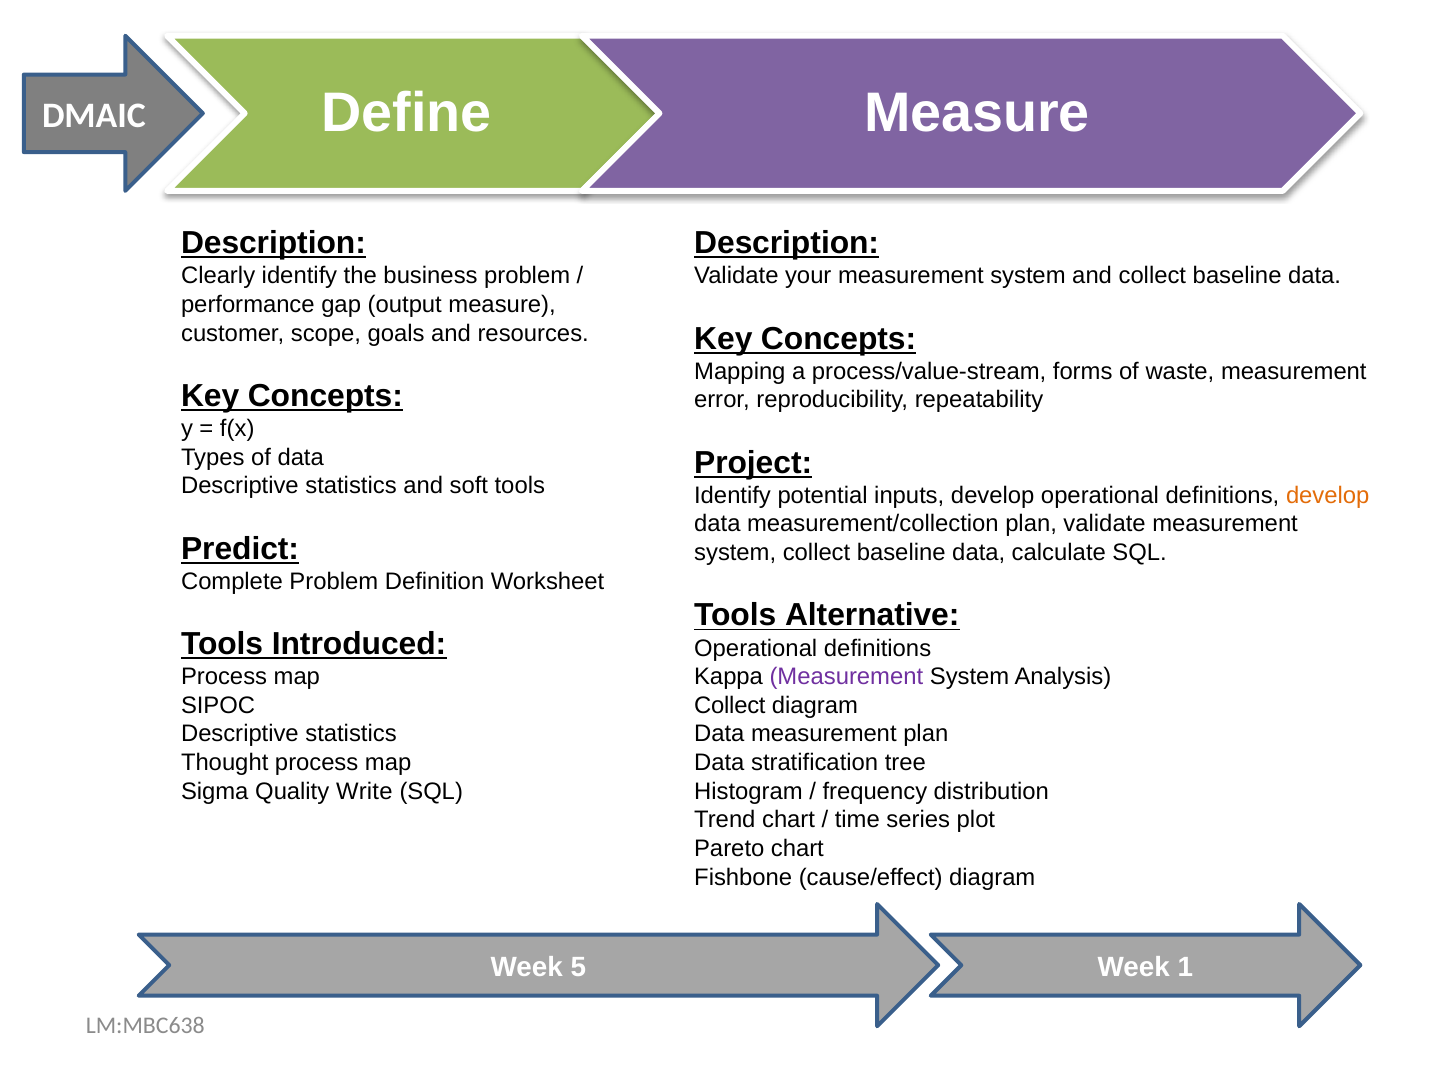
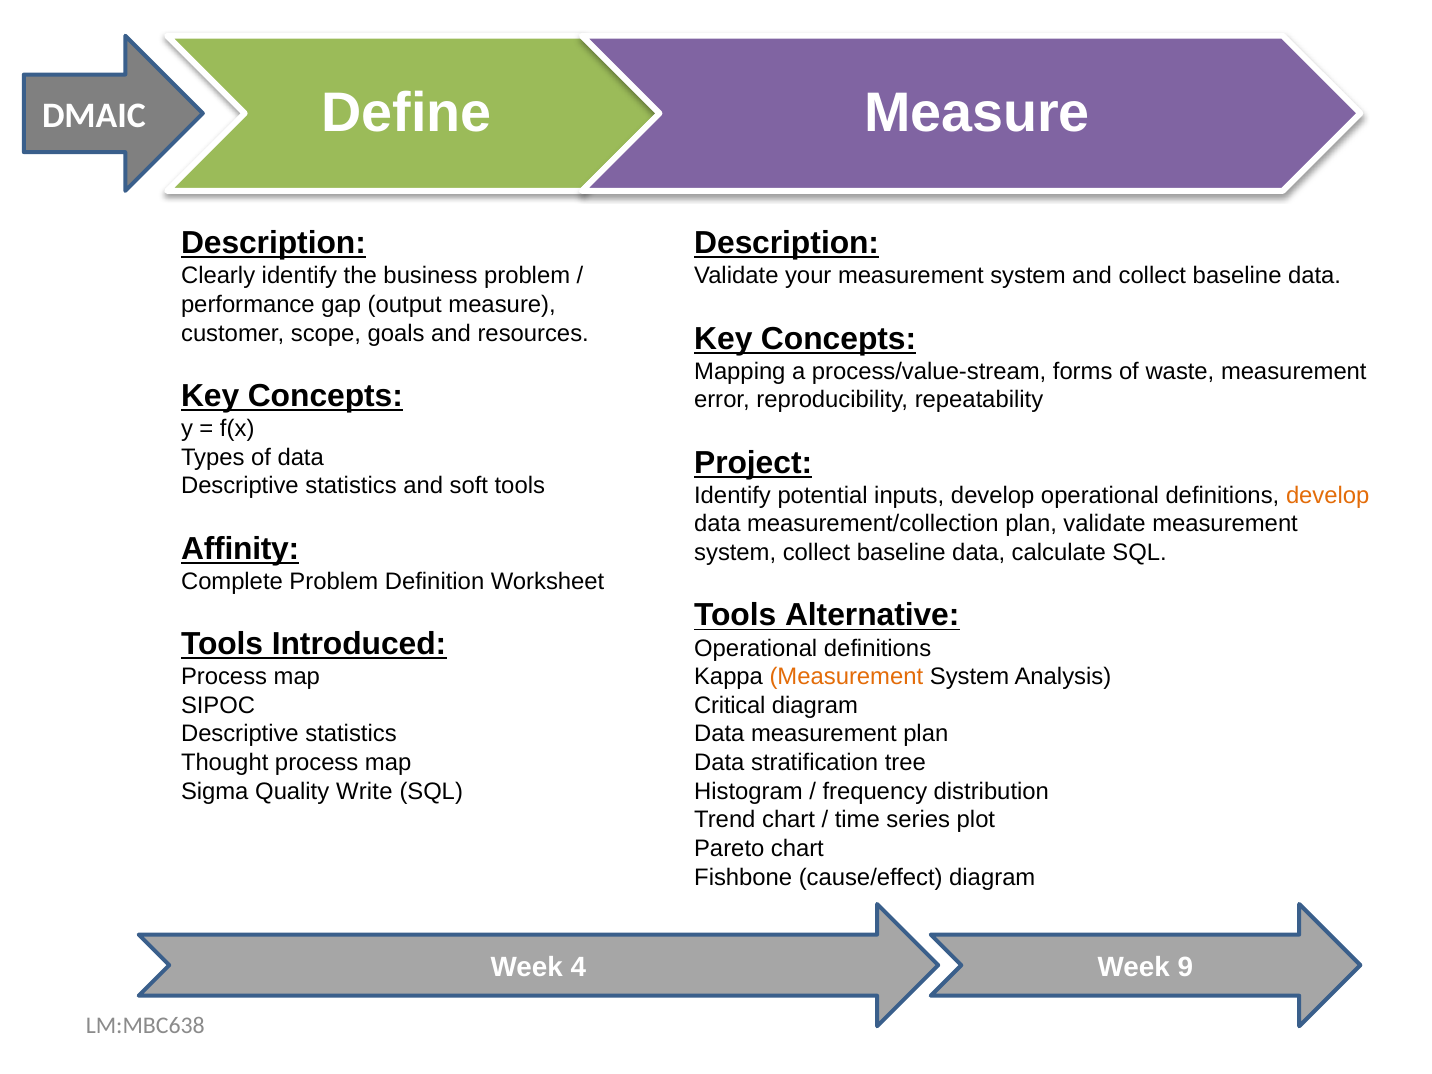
Predict: Predict -> Affinity (240, 549)
Measurement colour: purple -> orange (846, 677)
Collect: Collect -> Critical (730, 705)
5: 5 -> 4 (578, 967)
1: 1 -> 9 (1185, 967)
